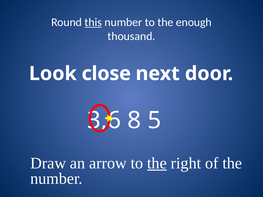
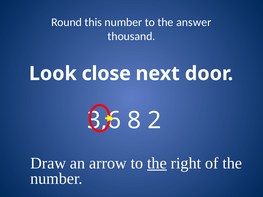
this underline: present -> none (93, 22)
enough: enough -> answer (194, 22)
5: 5 -> 2 (154, 120)
